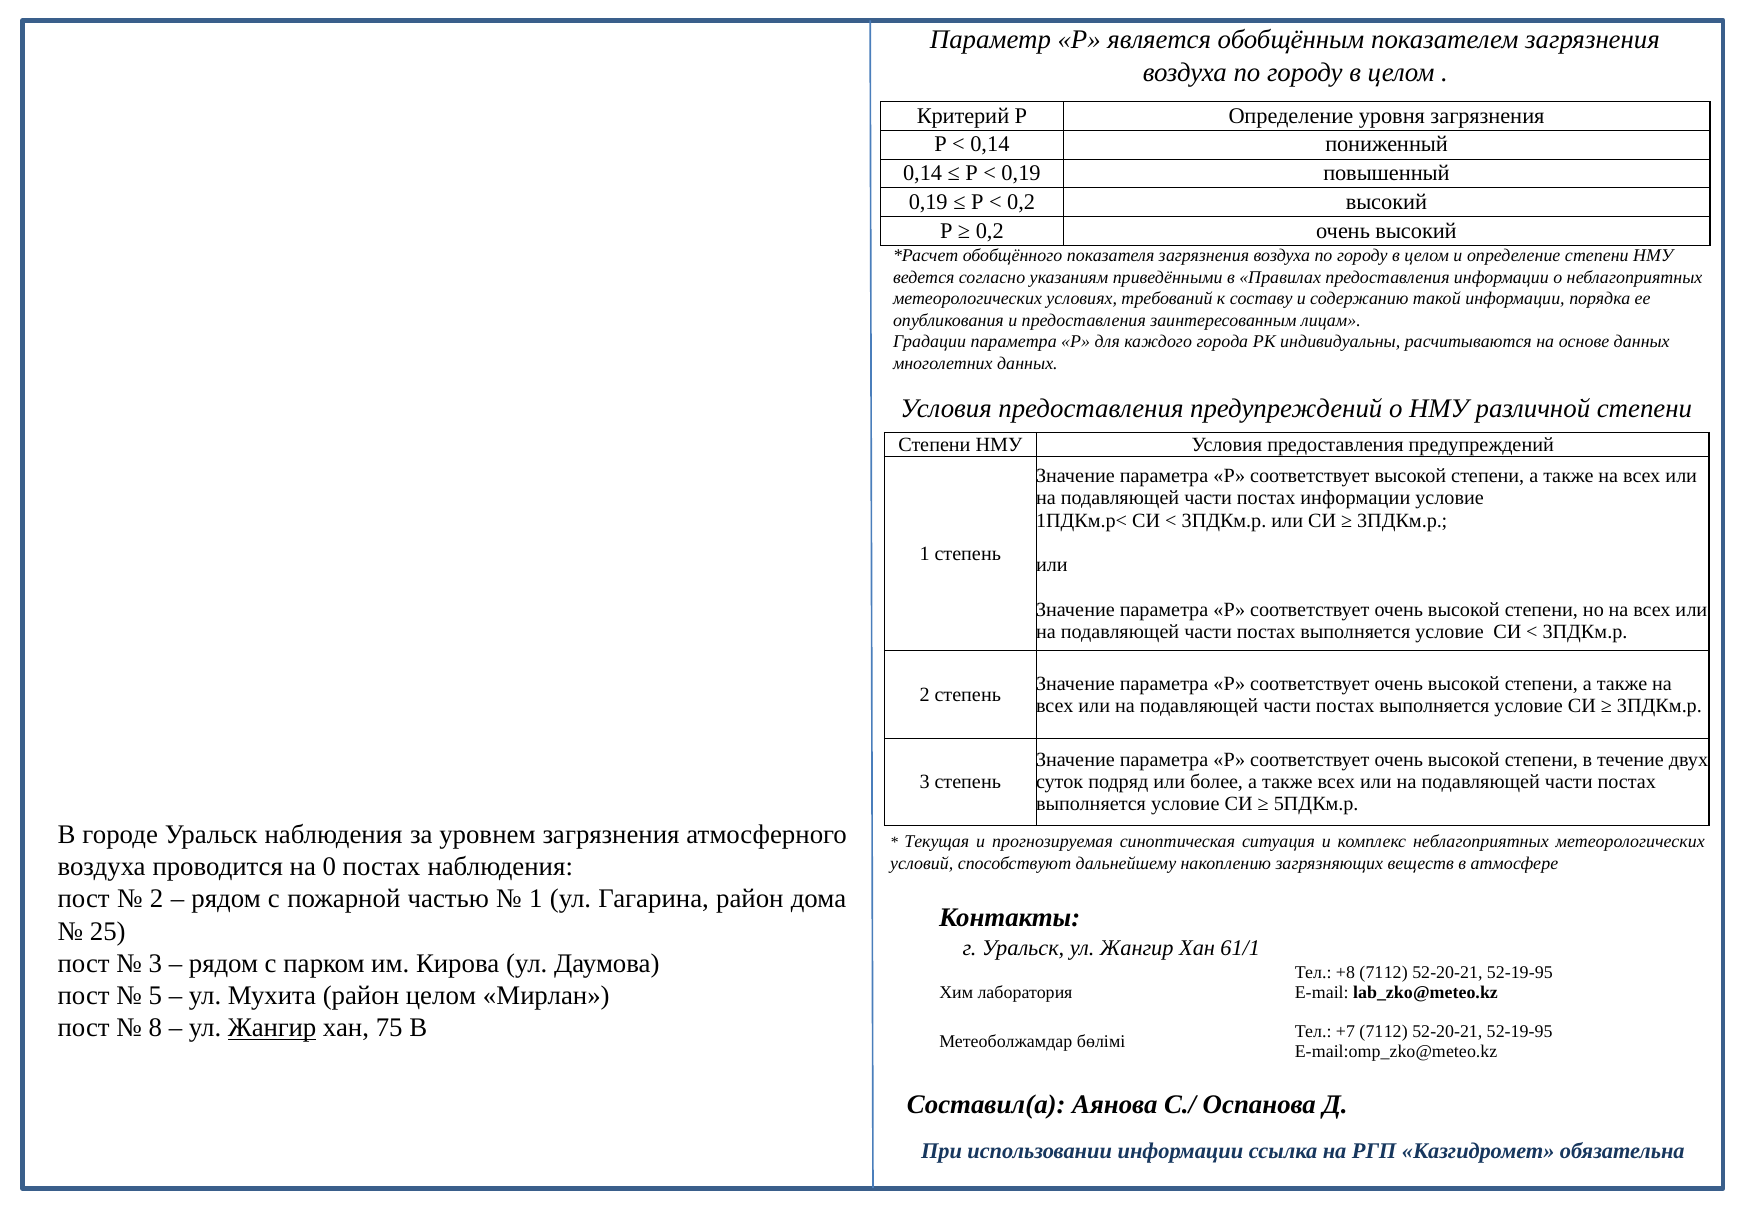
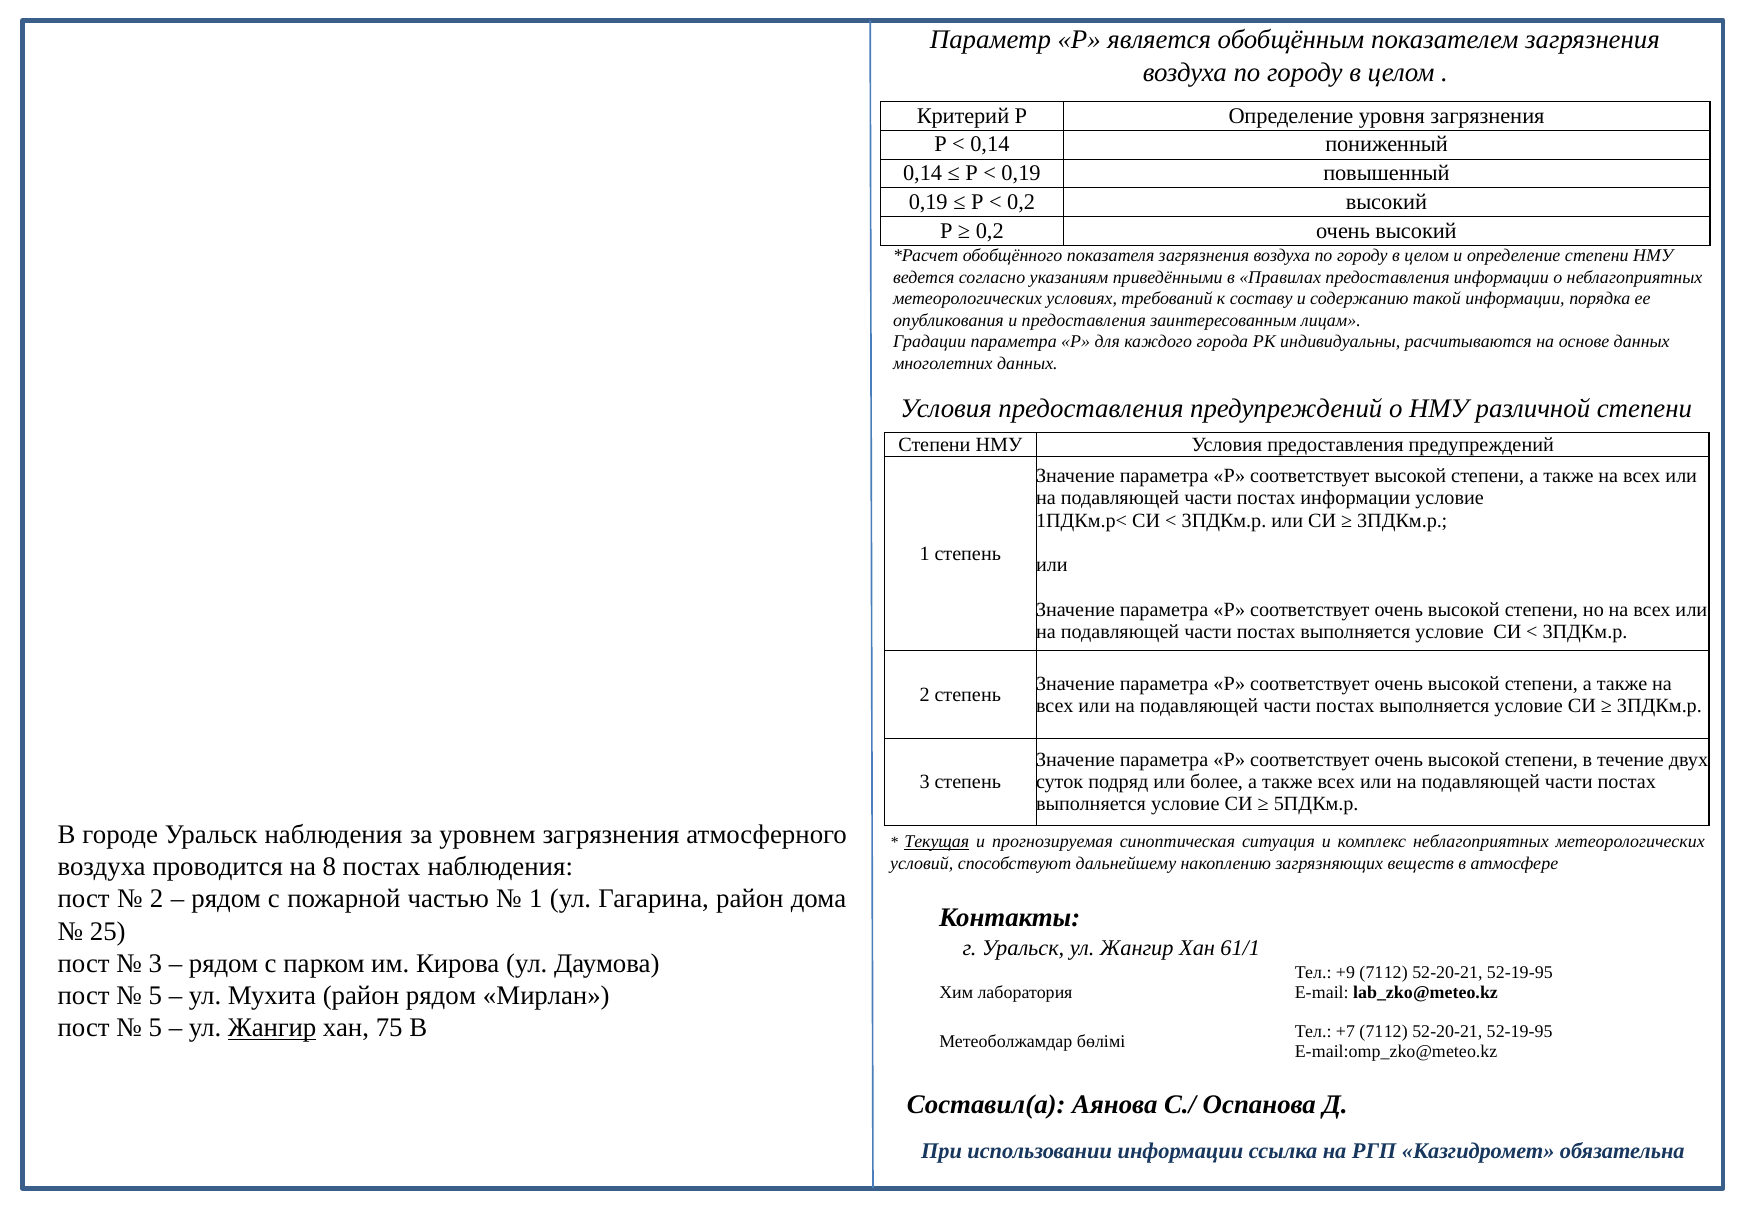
Текущая underline: none -> present (937, 842)
0: 0 -> 8 (329, 867)
+8: +8 -> +9 (1345, 972)
район целом: целом -> рядом (441, 996)
8: 8 -> 5 (155, 1028)
